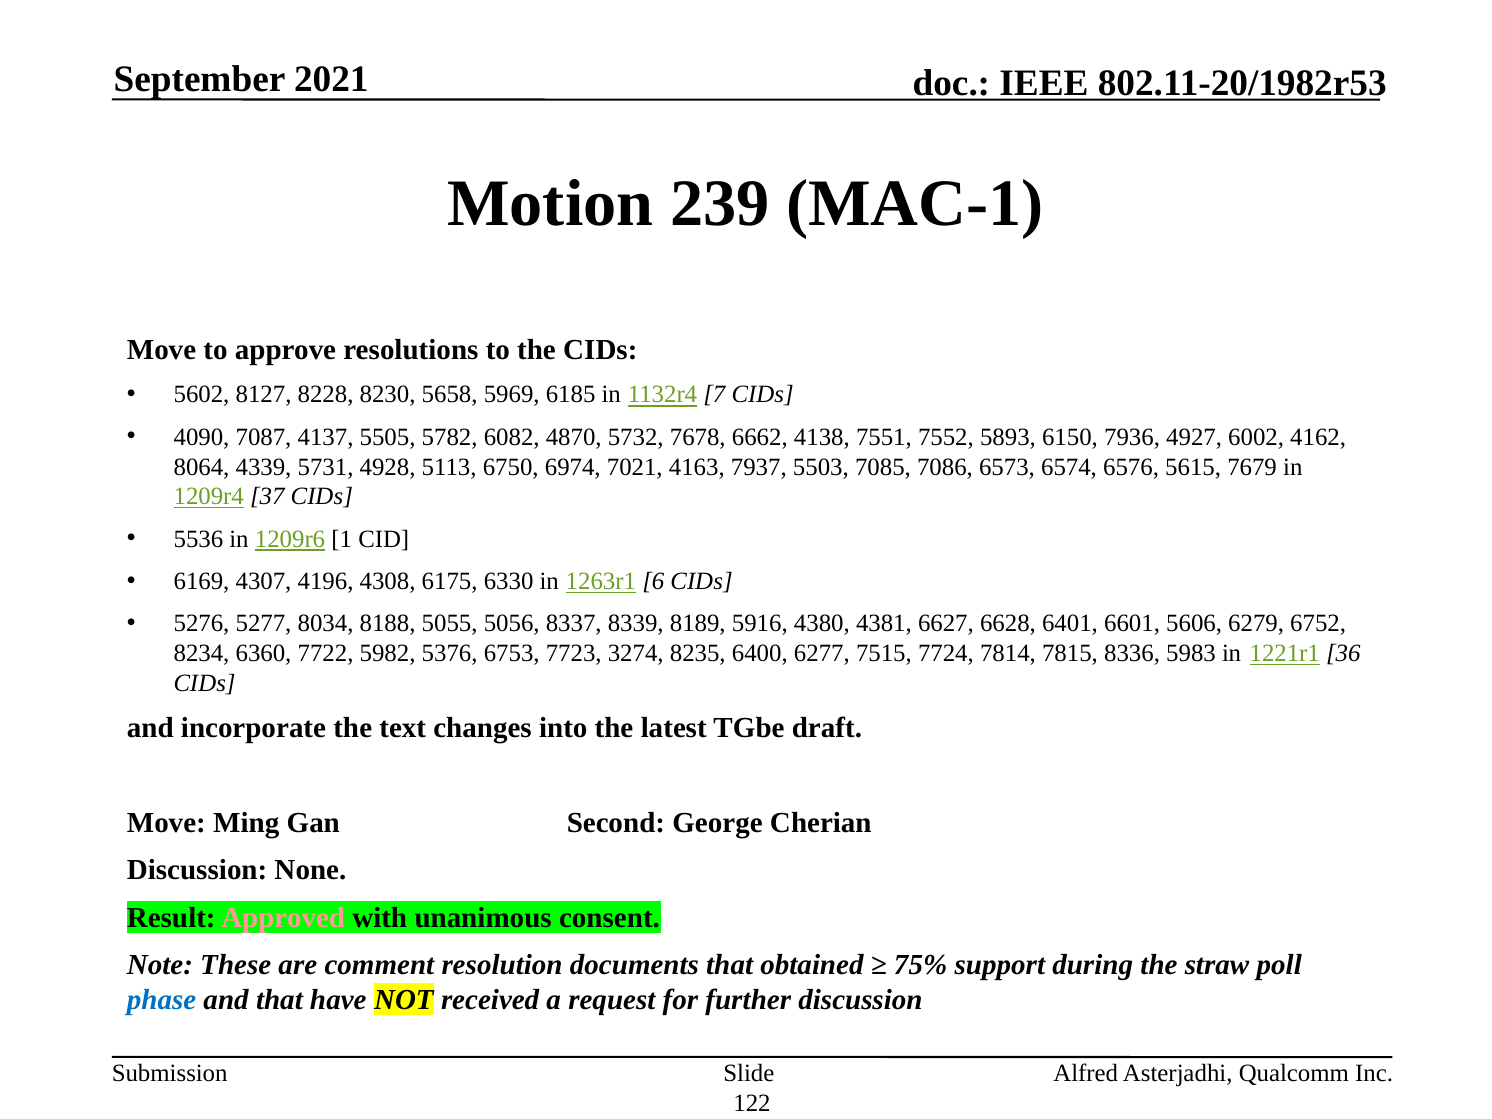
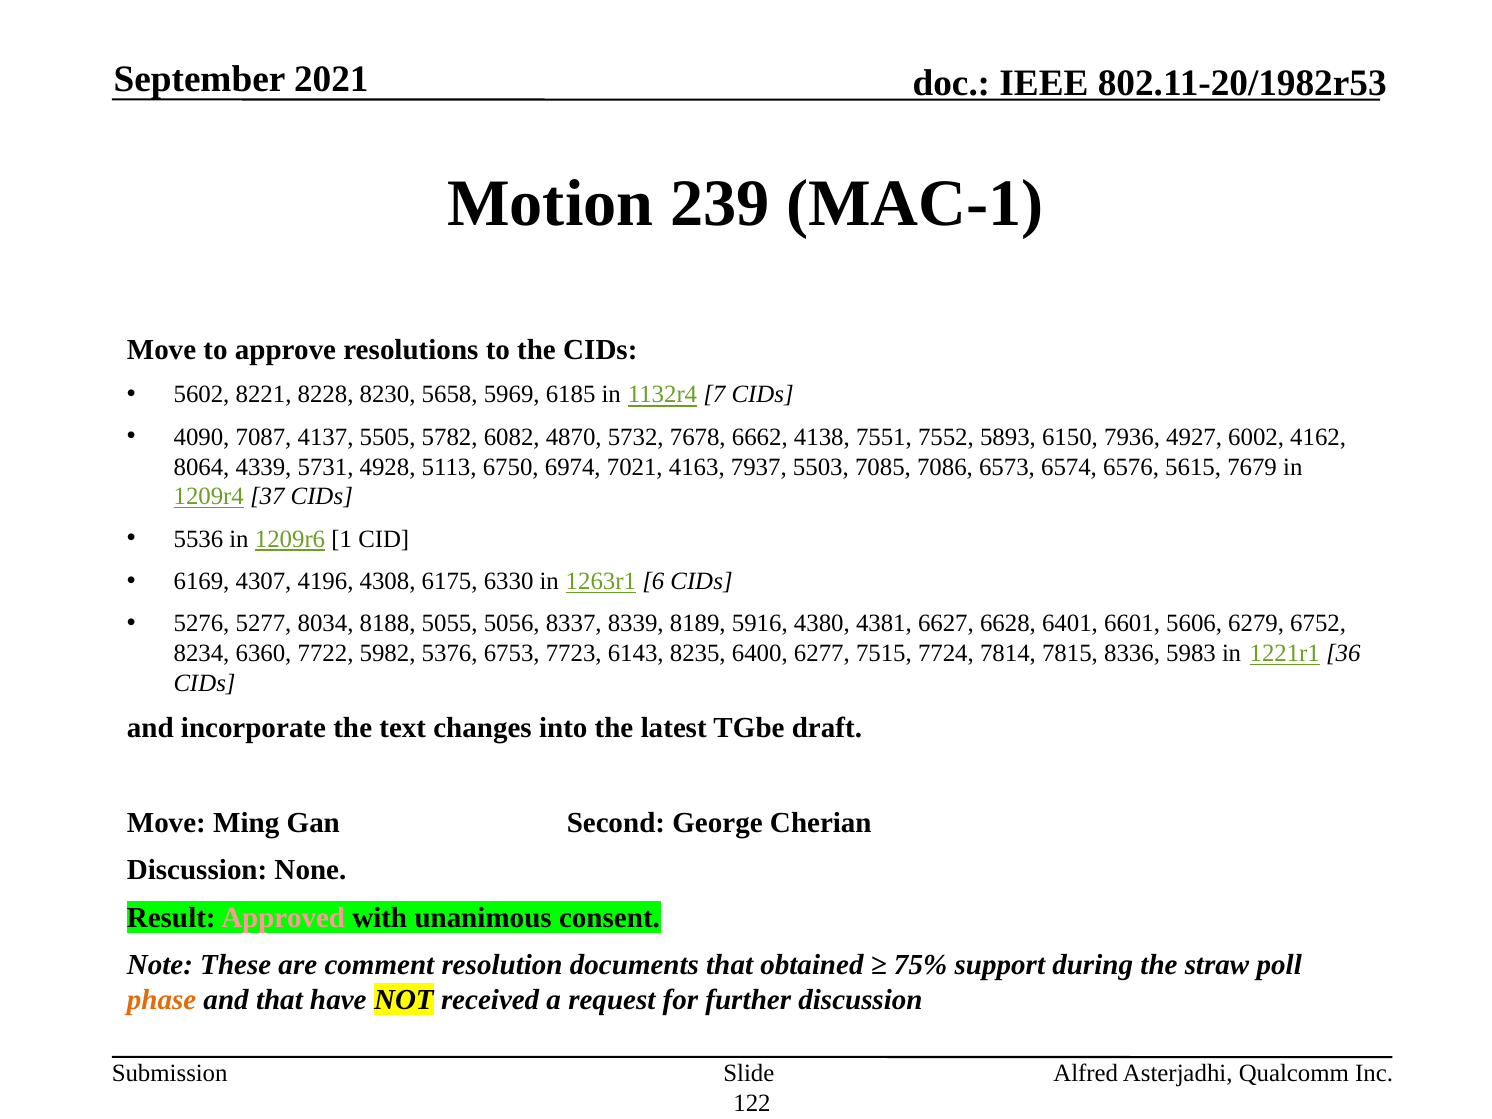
8127: 8127 -> 8221 (264, 395)
3274: 3274 -> 6143 (636, 653)
phase colour: blue -> orange (162, 1000)
